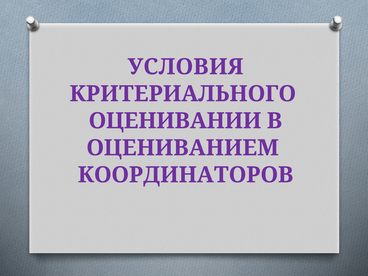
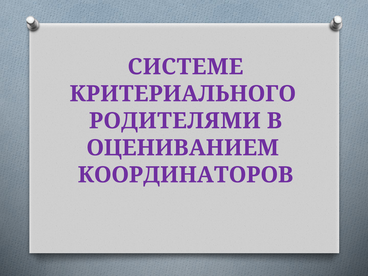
УСЛОВИЯ: УСЛОВИЯ -> СИСТЕМЕ (186, 67)
ОЦЕНИВАНИИ: ОЦЕНИВАНИИ -> РОДИТЕЛЯМИ (175, 121)
